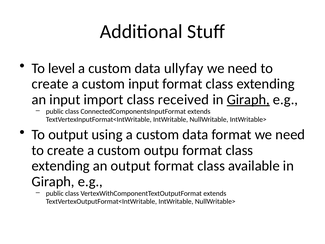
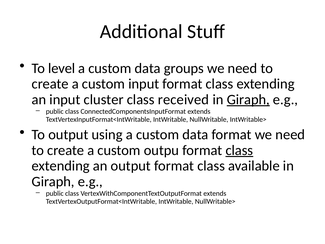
ullyfay: ullyfay -> groups (184, 68)
import: import -> cluster (104, 99)
class underline: none -> present (239, 150)
